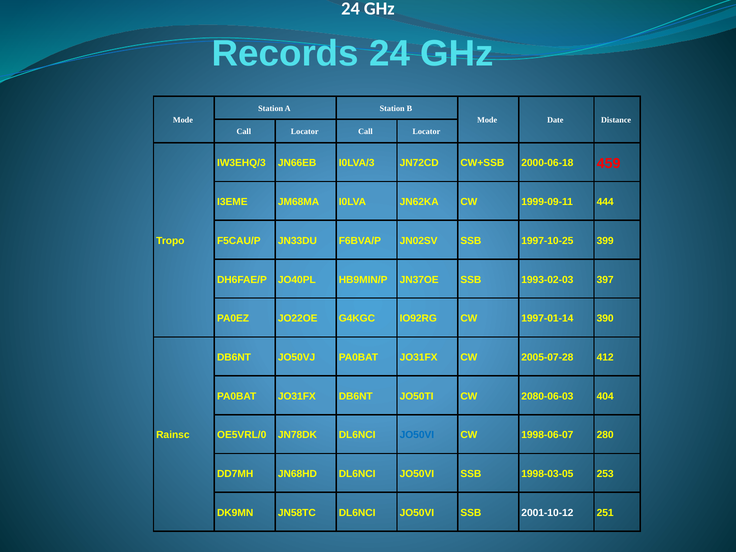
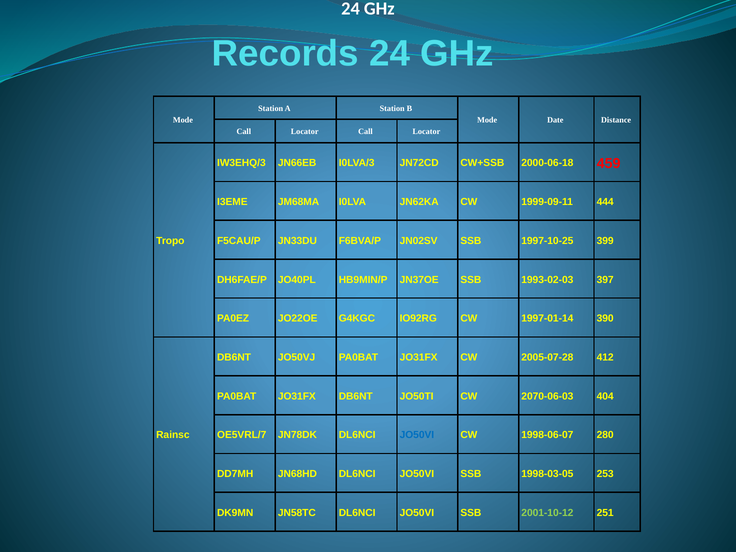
2080-06-03: 2080-06-03 -> 2070-06-03 (547, 396)
OE5VRL/0: OE5VRL/0 -> OE5VRL/7 (242, 435)
2001-10-12 colour: white -> light green (547, 513)
